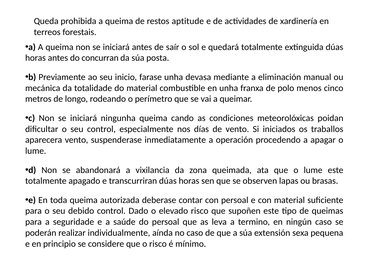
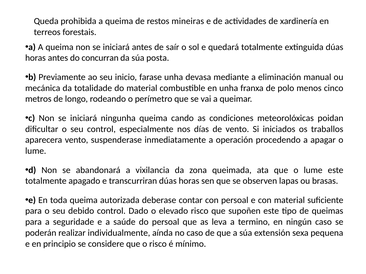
aptitude: aptitude -> mineiras (188, 21)
